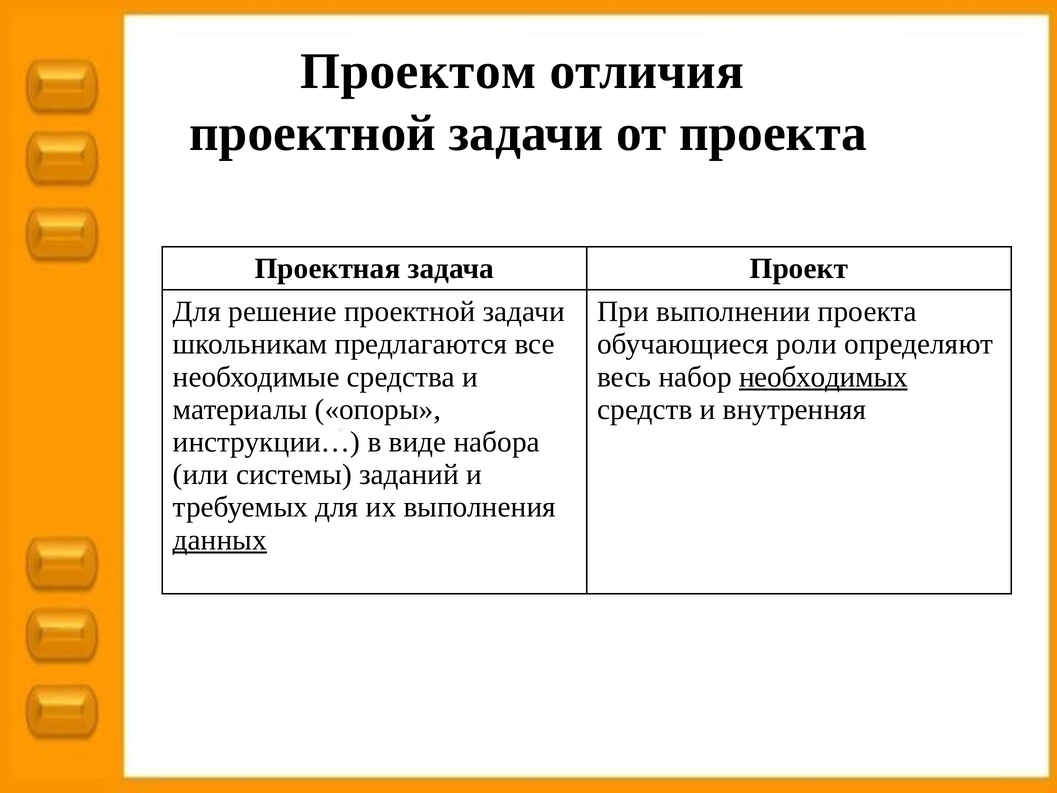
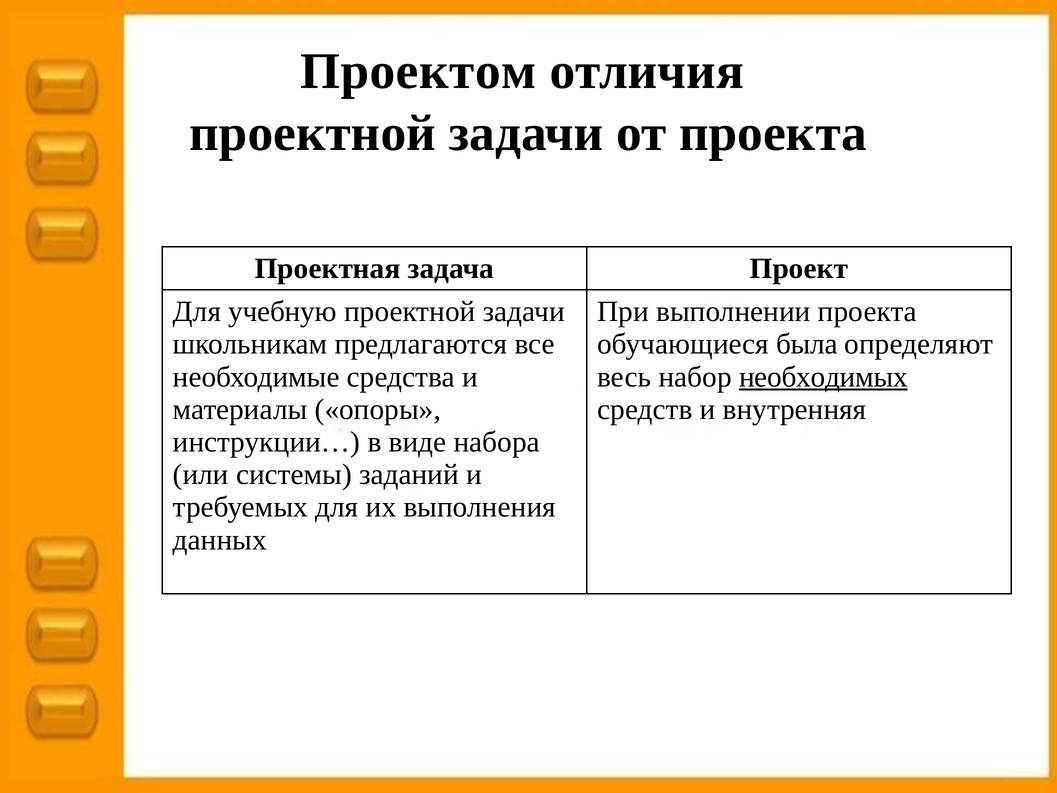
решение: решение -> учебную (283, 312)
роли: роли -> была (807, 344)
данных underline: present -> none (220, 540)
